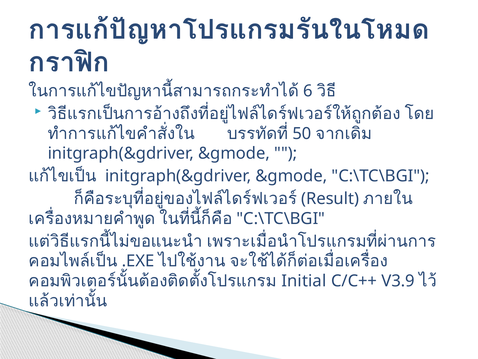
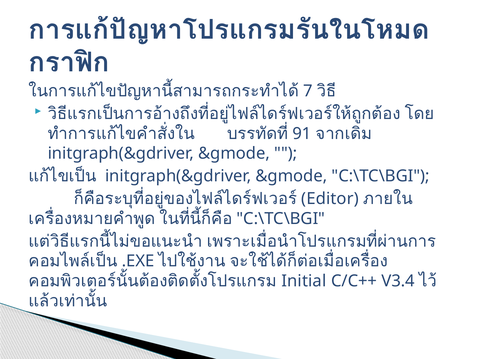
6: 6 -> 7 (308, 91)
50: 50 -> 91 (302, 133)
Result: Result -> Editor (330, 198)
V3.9: V3.9 -> V3.4 (398, 281)
